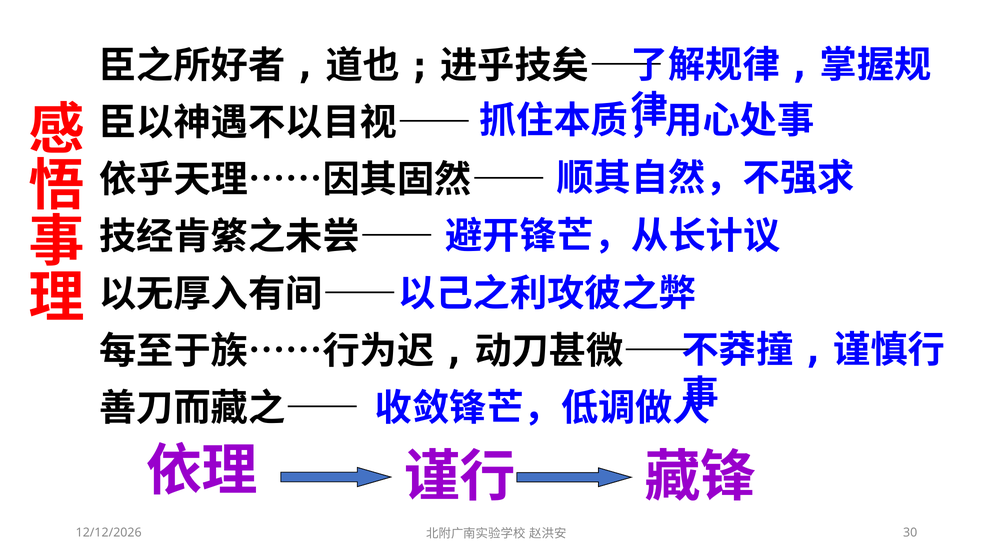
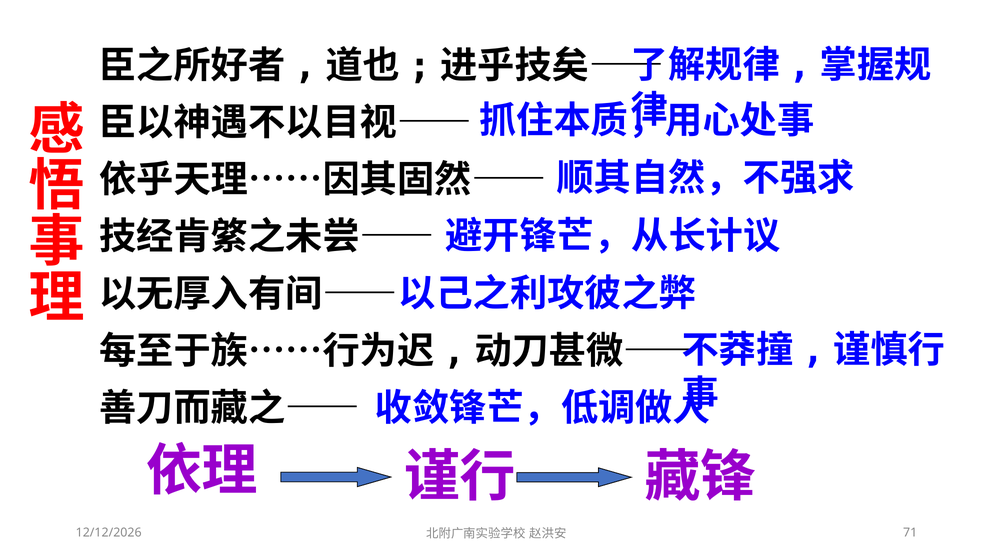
30: 30 -> 71 (910, 532)
